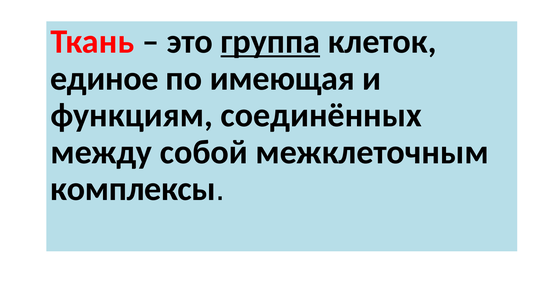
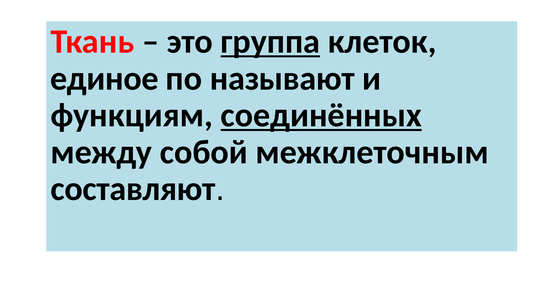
имеющая: имеющая -> называют (282, 79)
соединённых underline: none -> present (321, 115)
комплексы: комплексы -> составляют (133, 189)
